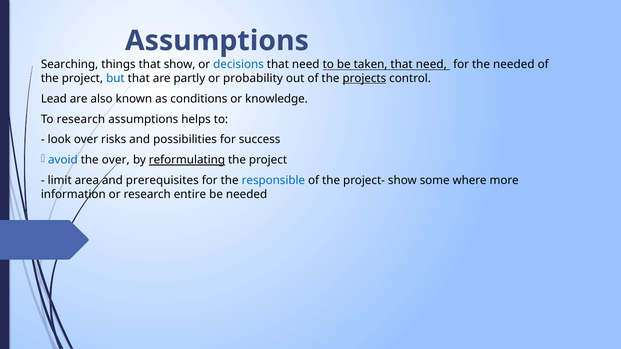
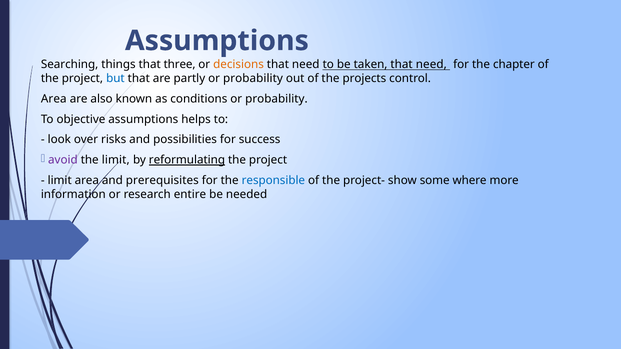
that show: show -> three (180, 64)
decisions colour: blue -> orange (239, 64)
the needed: needed -> chapter (514, 64)
projects underline: present -> none (364, 78)
Lead: Lead -> Area (54, 99)
conditions or knowledge: knowledge -> probability (276, 99)
To research: research -> objective (81, 119)
avoid colour: blue -> purple (63, 160)
the over: over -> limit (116, 160)
